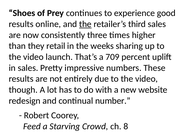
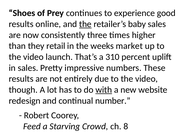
third: third -> baby (137, 24)
sharing: sharing -> market (129, 46)
709: 709 -> 310 (113, 57)
with underline: none -> present (104, 90)
